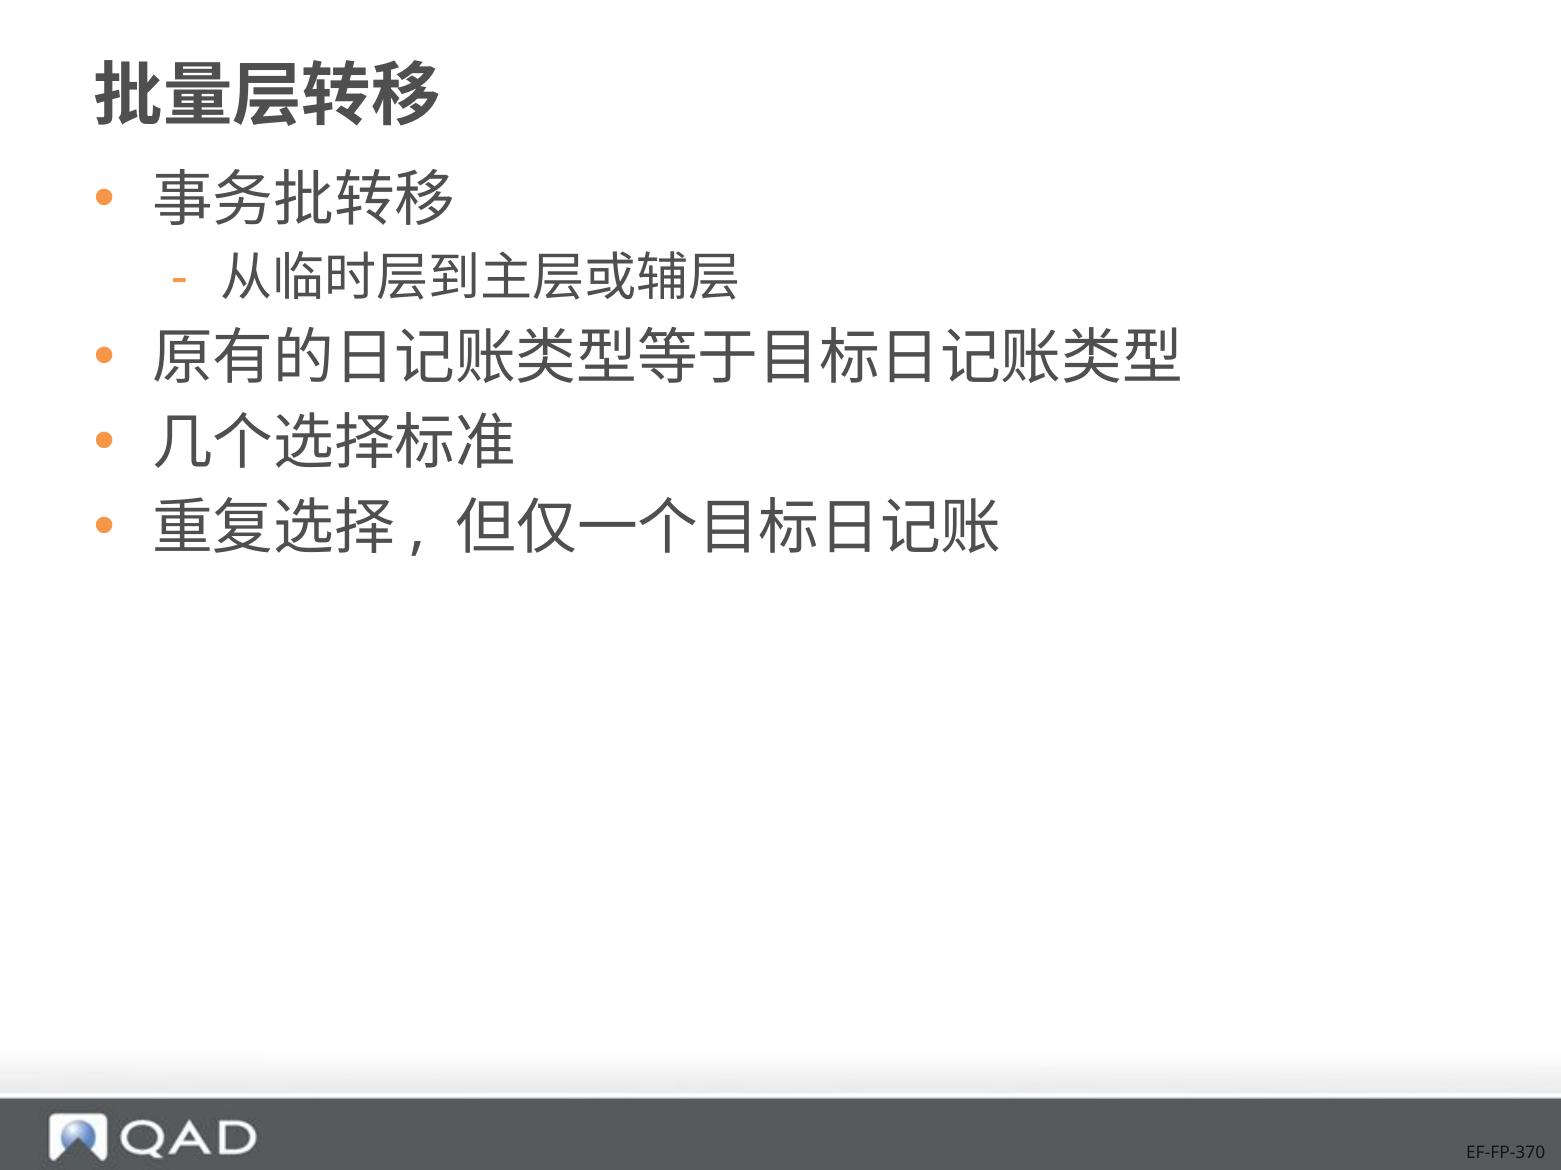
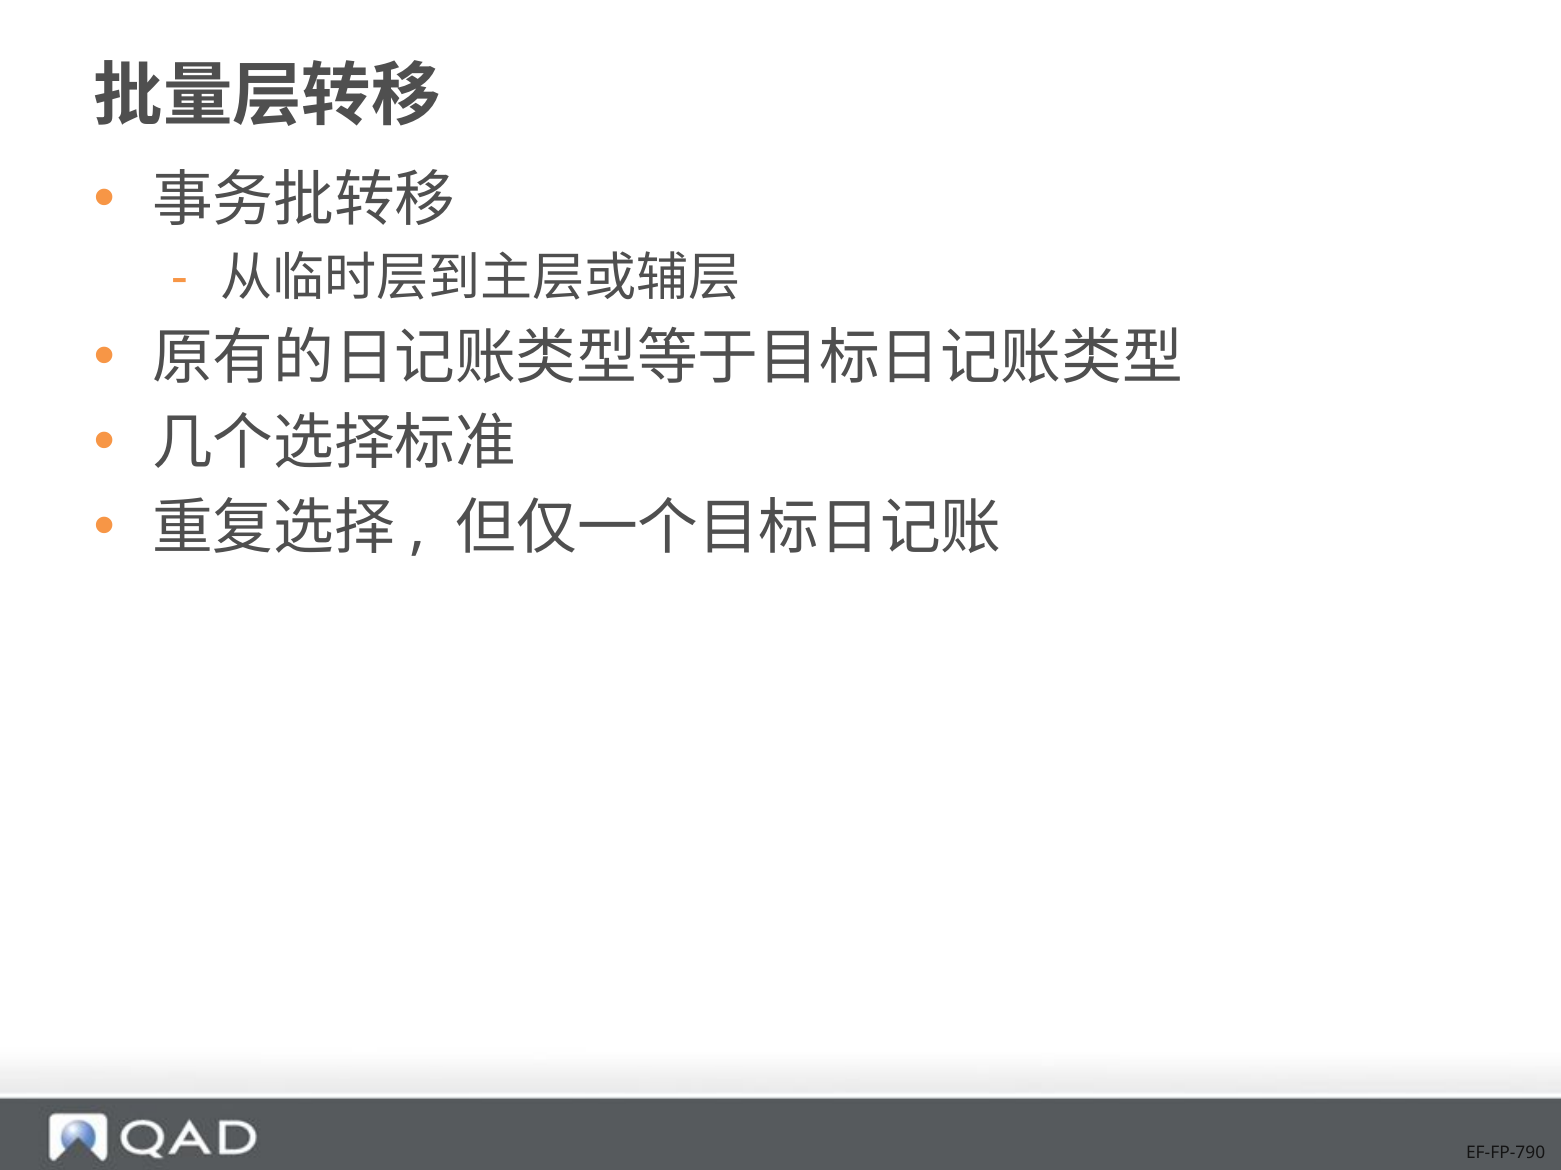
EF-FP-370: EF-FP-370 -> EF-FP-790 (1506, 1154)
